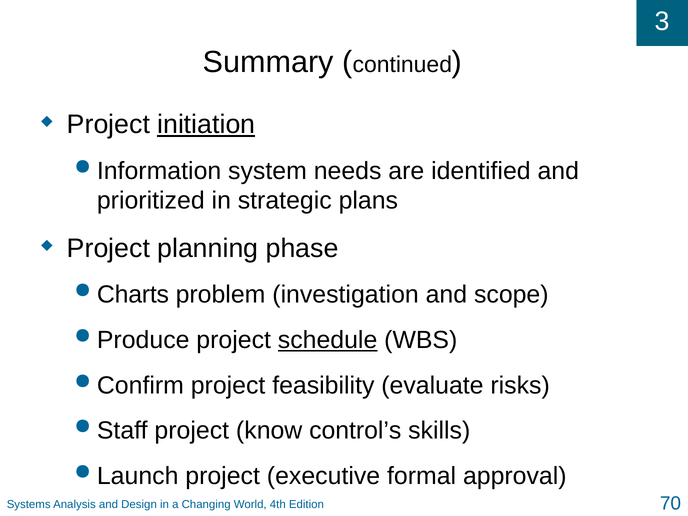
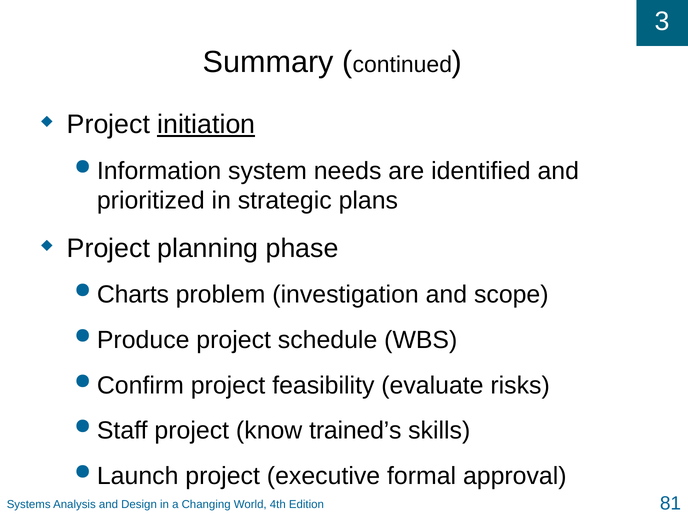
schedule underline: present -> none (328, 340)
control’s: control’s -> trained’s (355, 431)
70: 70 -> 81 (670, 504)
